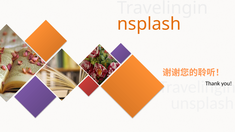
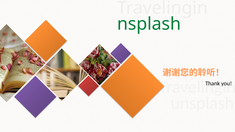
nsplash colour: orange -> green (149, 24)
